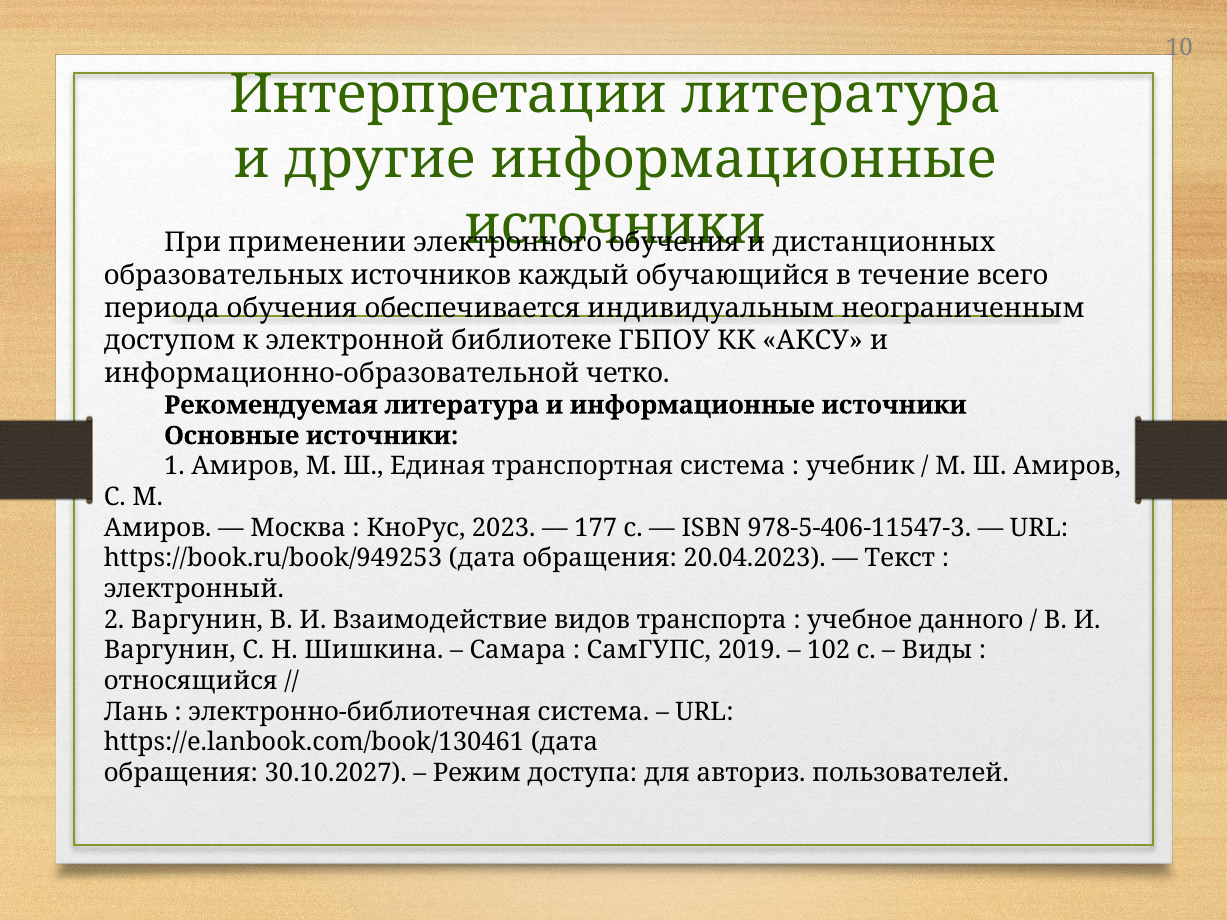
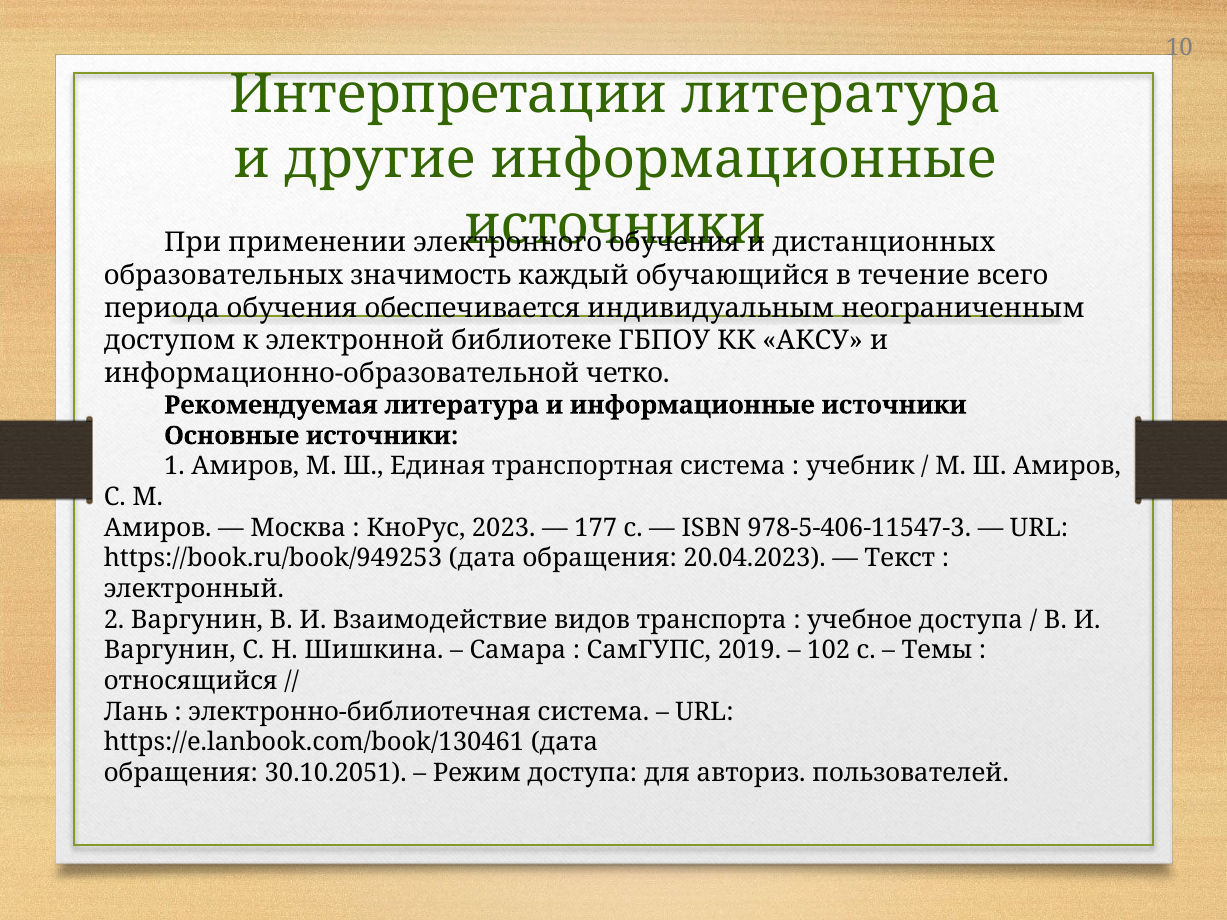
источников: источников -> значимость (431, 276)
учебное данного: данного -> доступа (971, 620)
Виды: Виды -> Темы (937, 651)
30.10.2027: 30.10.2027 -> 30.10.2051 (336, 773)
